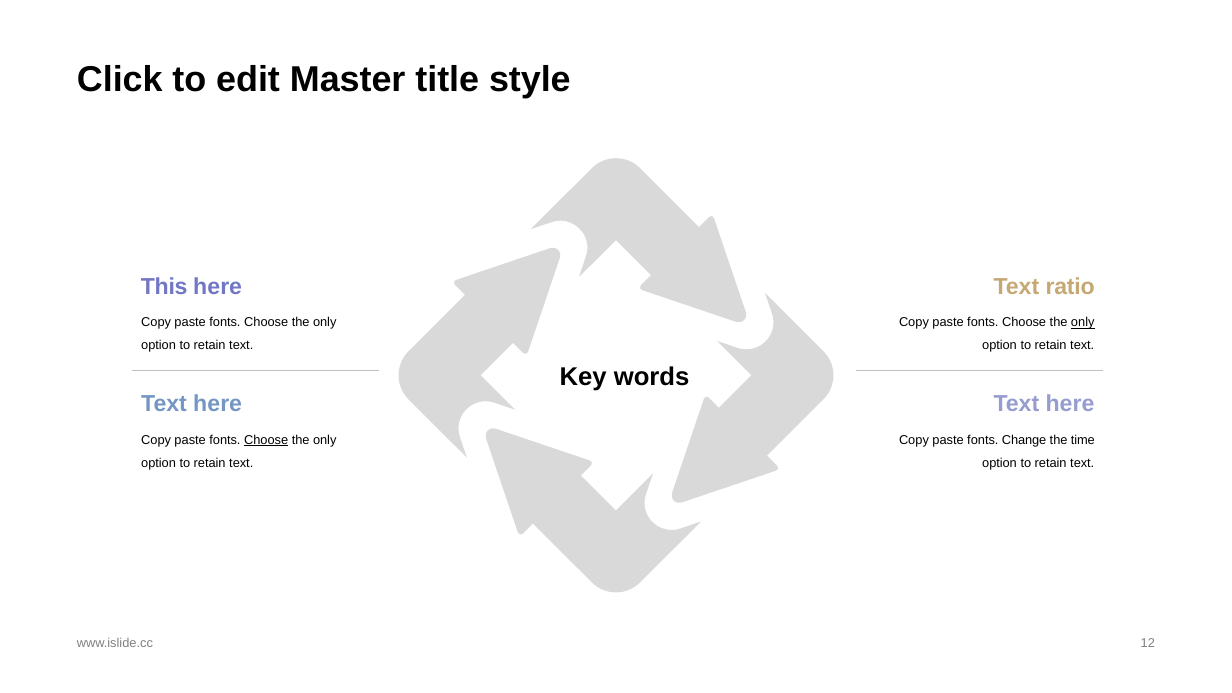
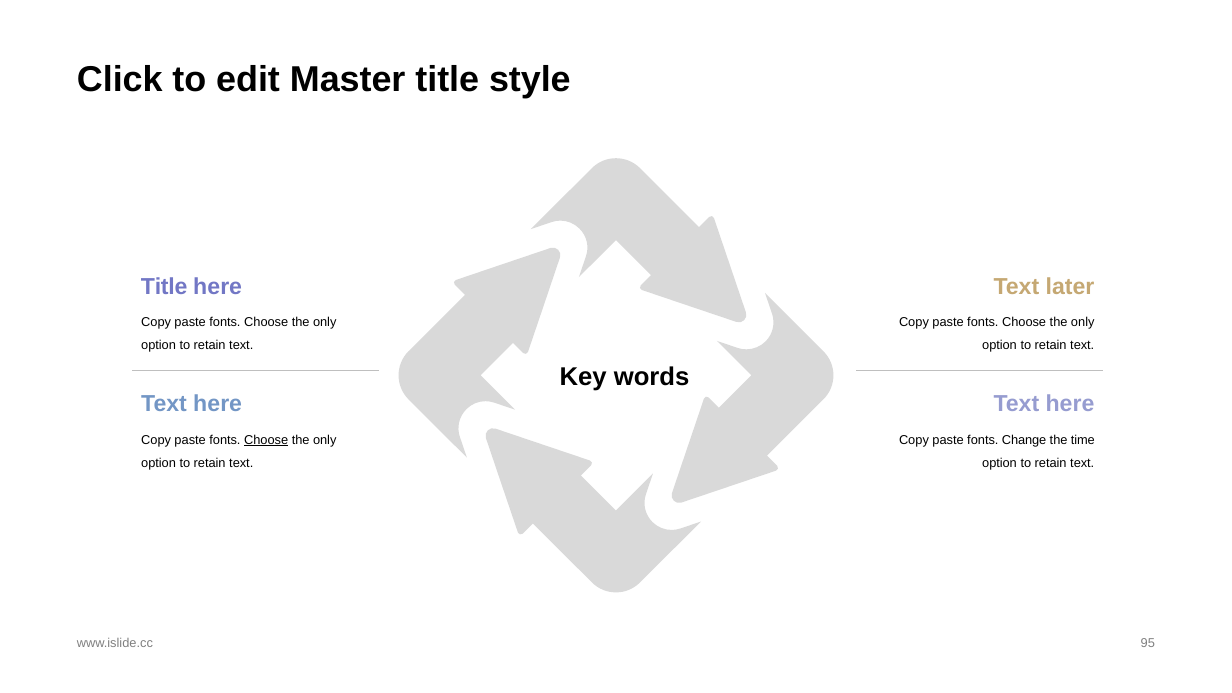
This: This -> Title (164, 286)
ratio: ratio -> later (1070, 286)
only underline: present -> none (1083, 323)
12: 12 -> 95 (1148, 643)
